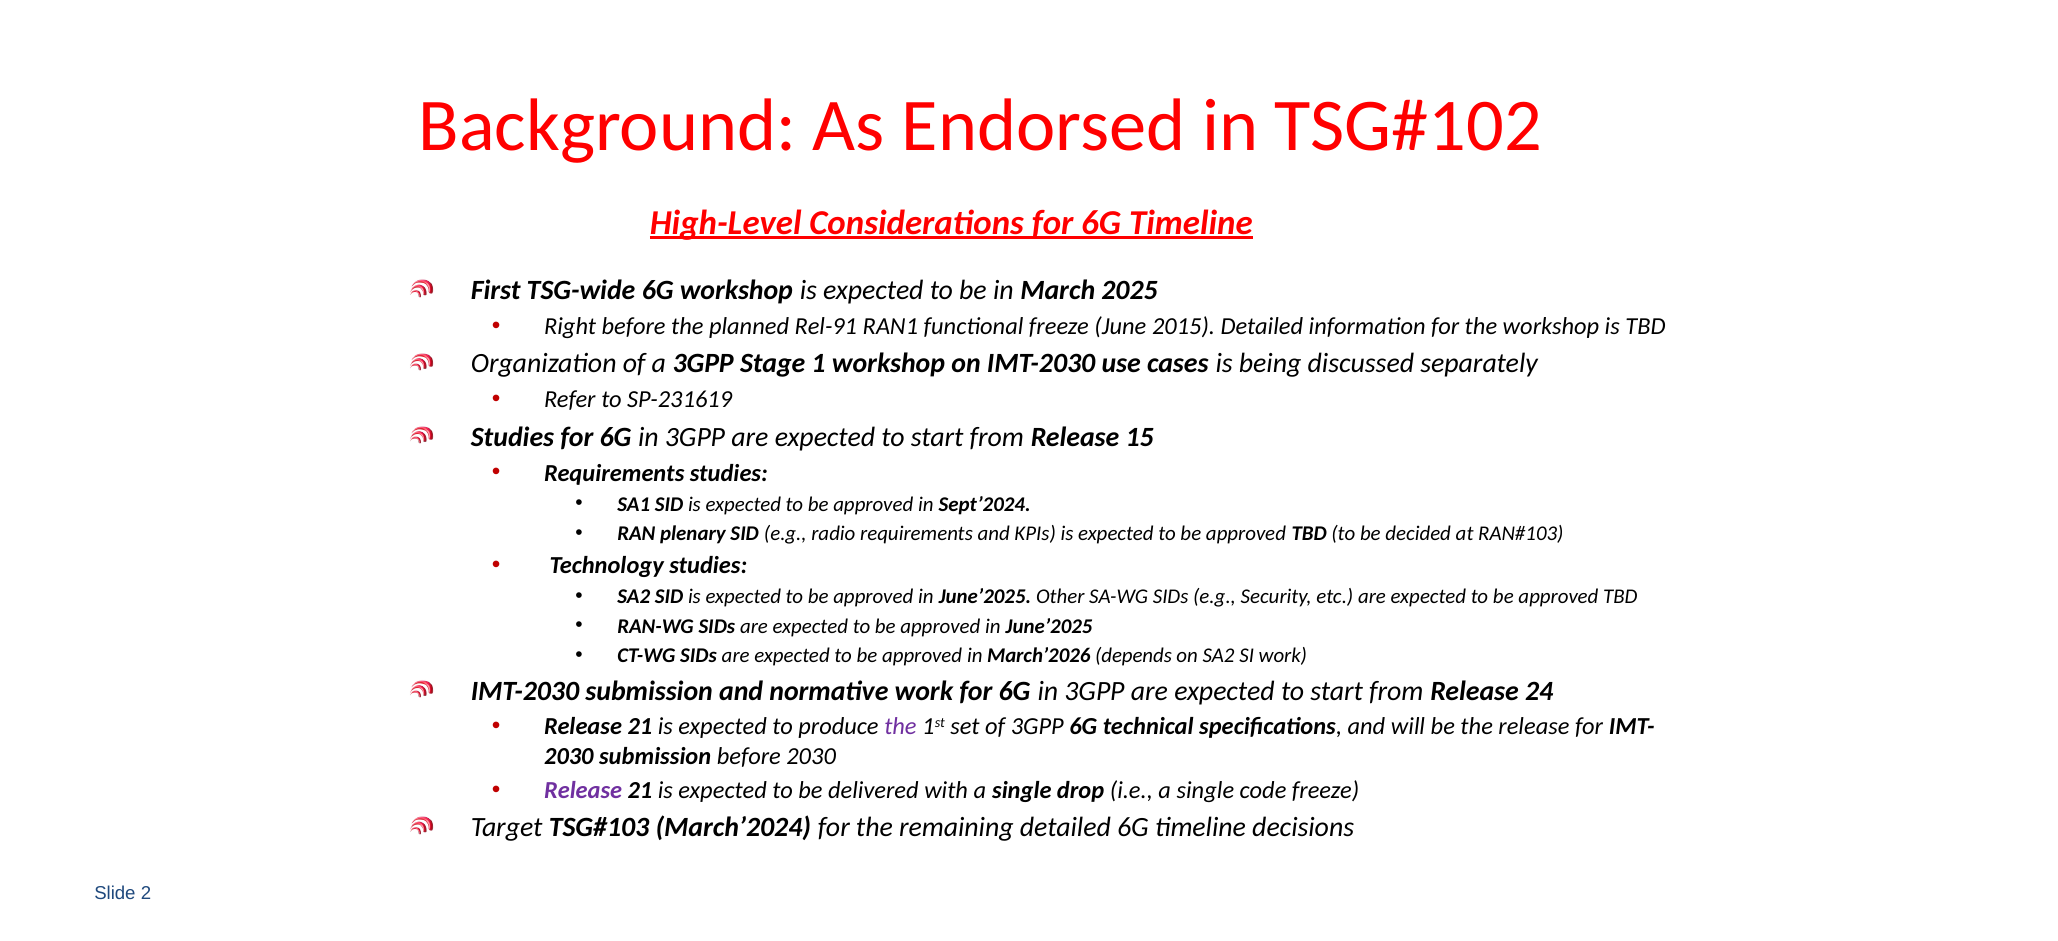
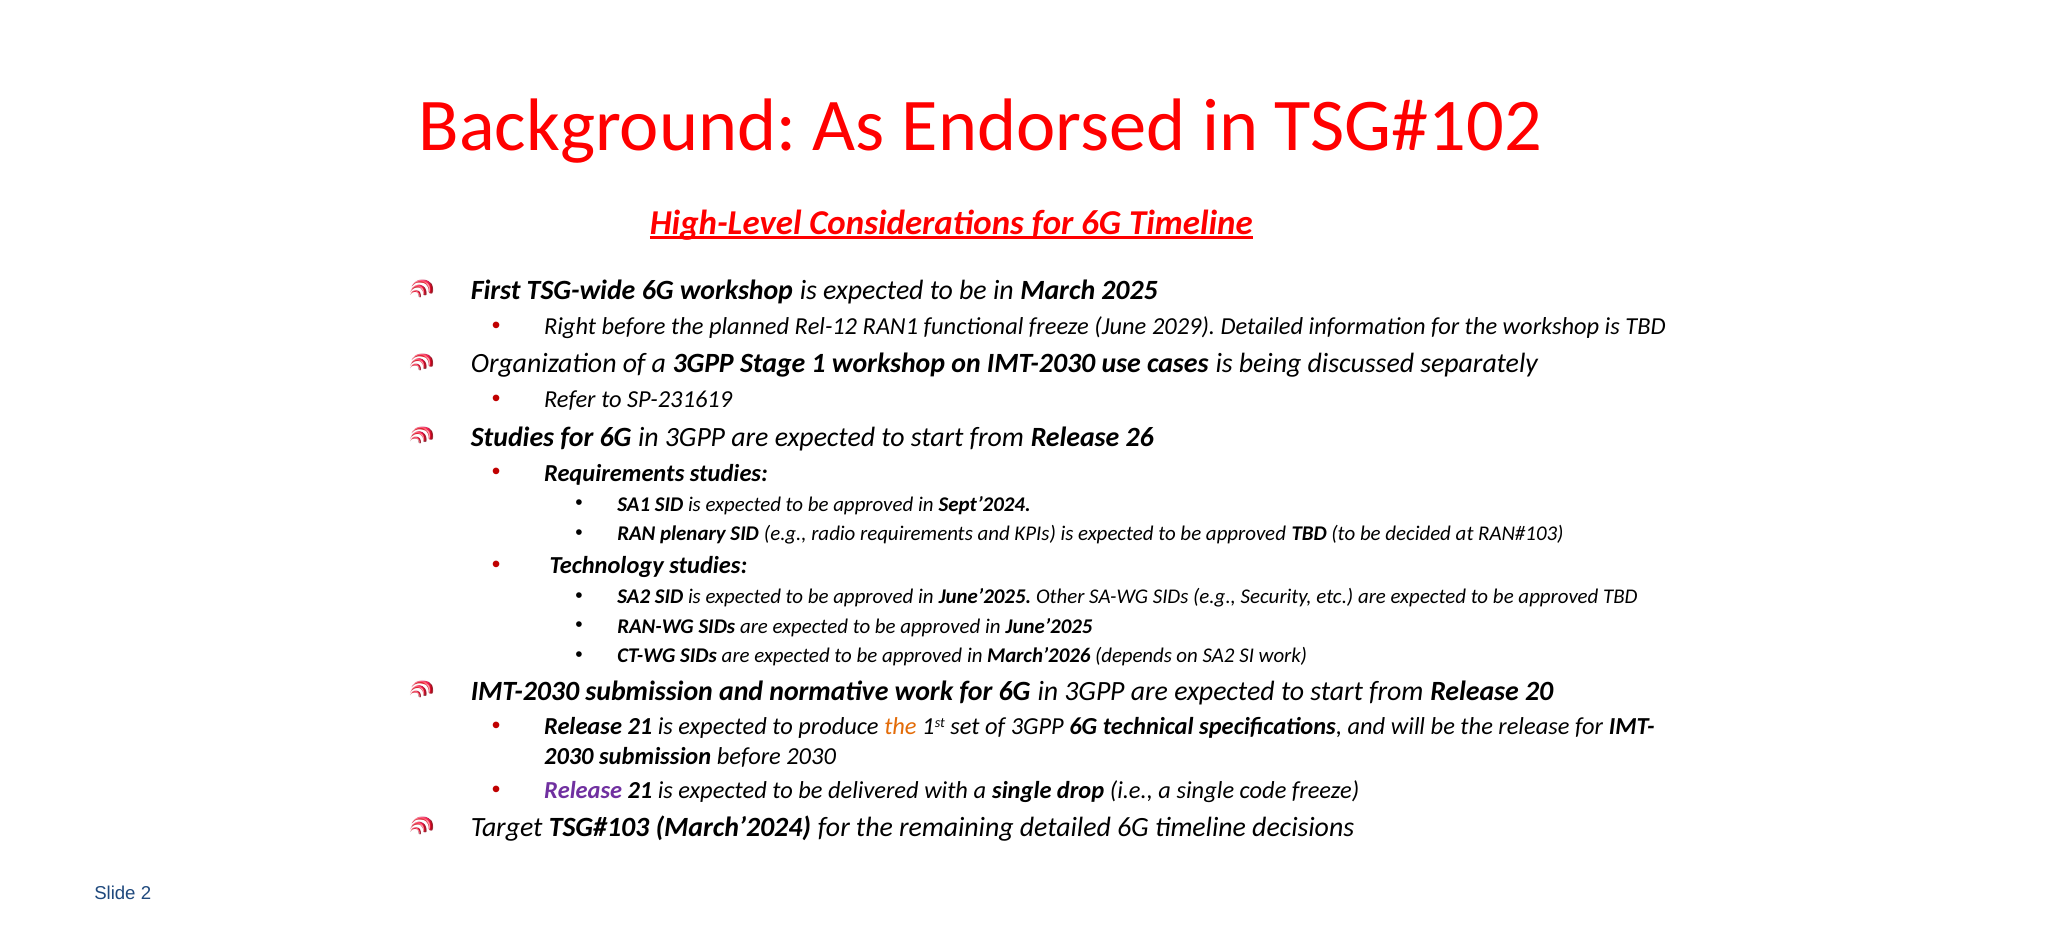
Rel-91: Rel-91 -> Rel-12 (826, 327)
2015: 2015 -> 2029 (1184, 327)
15: 15 -> 26 (1140, 437)
24: 24 -> 20 (1539, 691)
the colour: purple -> orange (900, 727)
